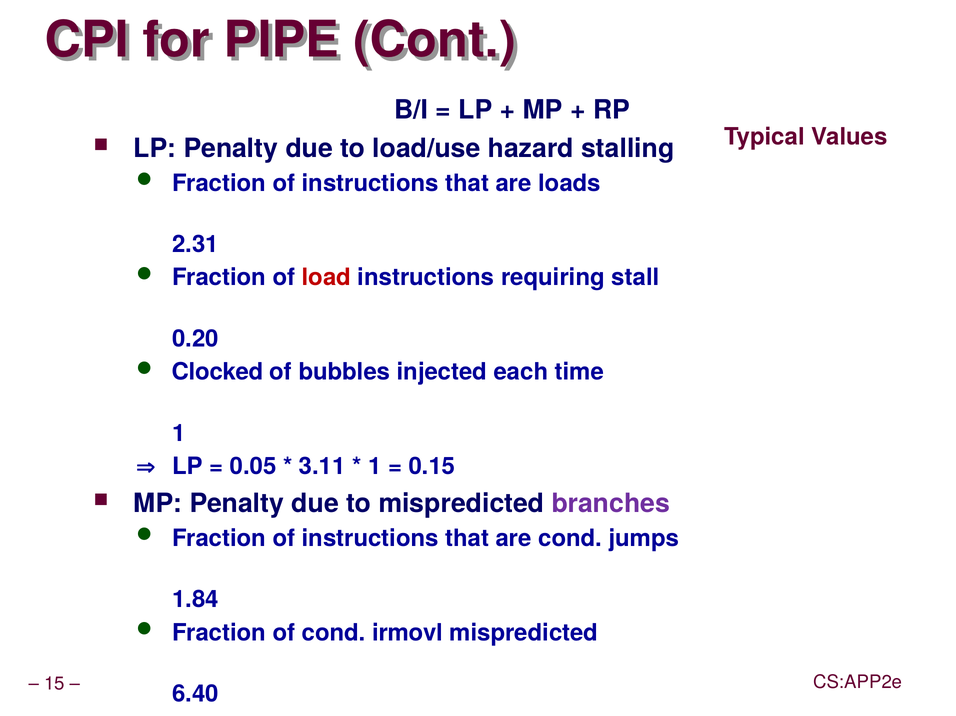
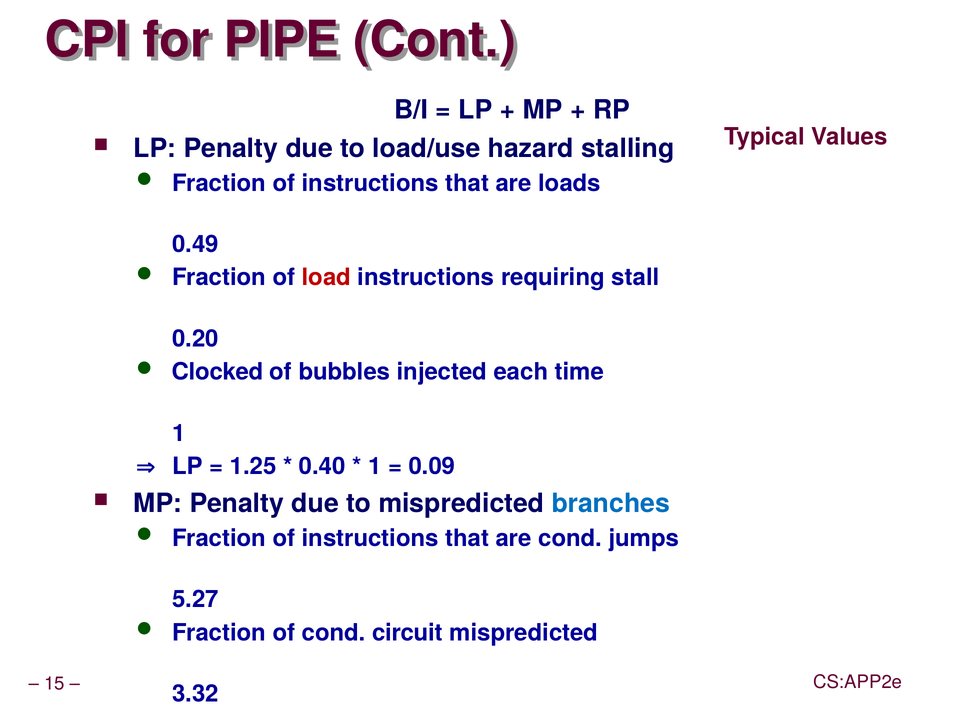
2.31: 2.31 -> 0.49 (195, 245)
0.05: 0.05 -> 1.25 (253, 467)
3.11: 3.11 -> 0.40 (322, 467)
0.15: 0.15 -> 0.09 (432, 467)
branches colour: purple -> blue (611, 504)
1.84: 1.84 -> 5.27 (195, 600)
irmovl: irmovl -> circuit (408, 633)
6.40: 6.40 -> 3.32 (195, 695)
